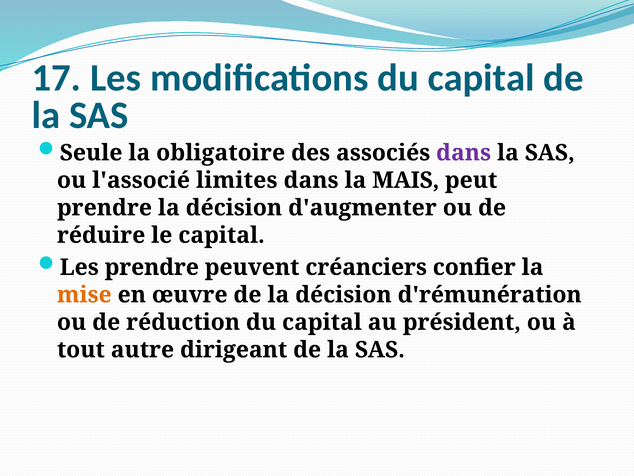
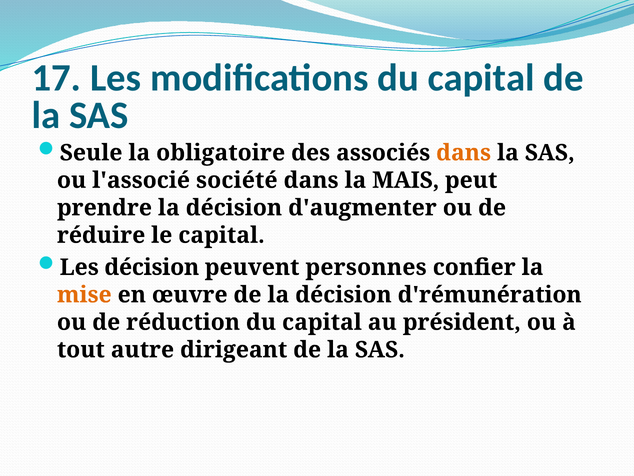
dans colour: purple -> orange (464, 153)
limites: limites -> société (237, 180)
Les prendre: prendre -> décision (152, 267)
créanciers: créanciers -> personnes (366, 267)
